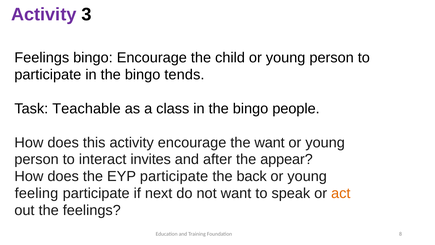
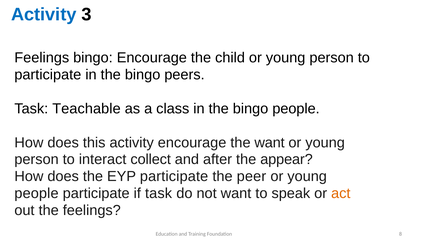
Activity colour: purple -> blue (44, 14)
tends: tends -> peers (184, 75)
invites: invites -> collect (151, 159)
back: back -> peer (251, 176)
feeling: feeling -> people (36, 193)
if next: next -> task (159, 193)
